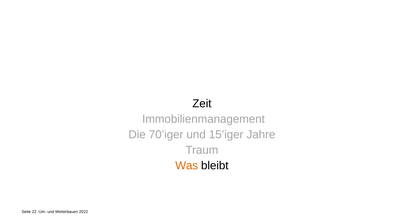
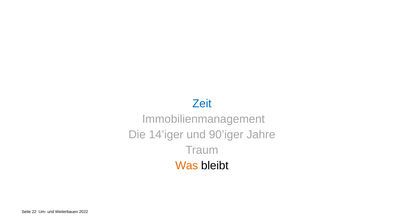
Zeit colour: black -> blue (202, 104)
70’iger: 70’iger -> 14’iger (166, 135)
15’iger: 15’iger -> 90’iger (226, 135)
